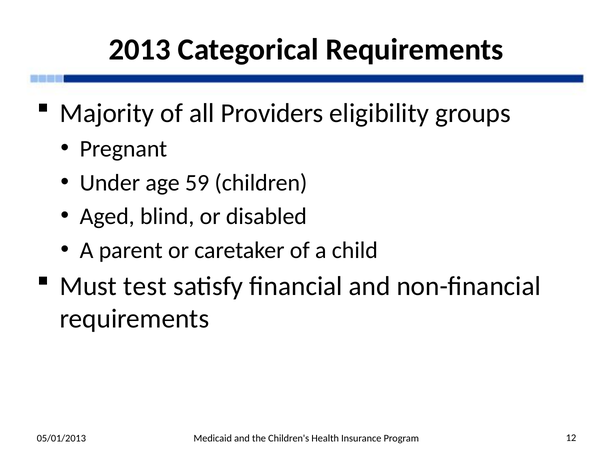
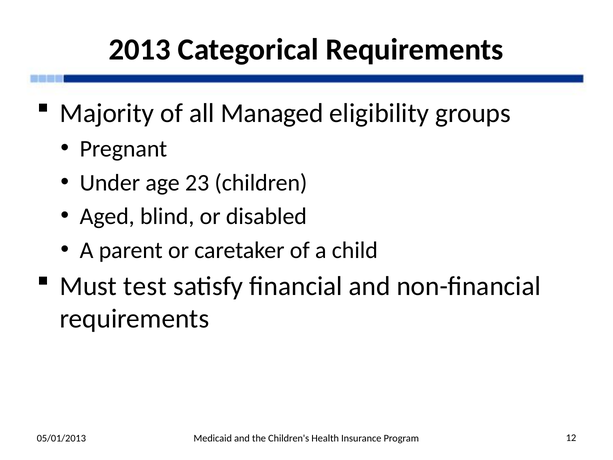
Providers: Providers -> Managed (272, 113)
59: 59 -> 23 (197, 183)
